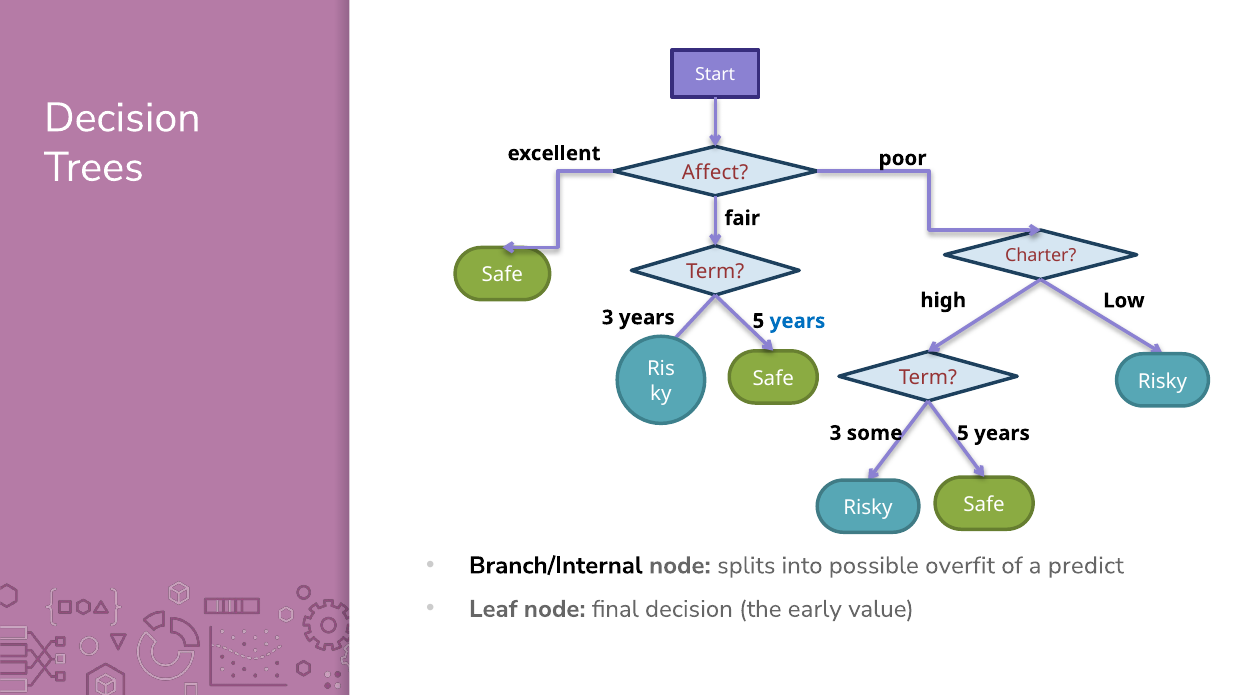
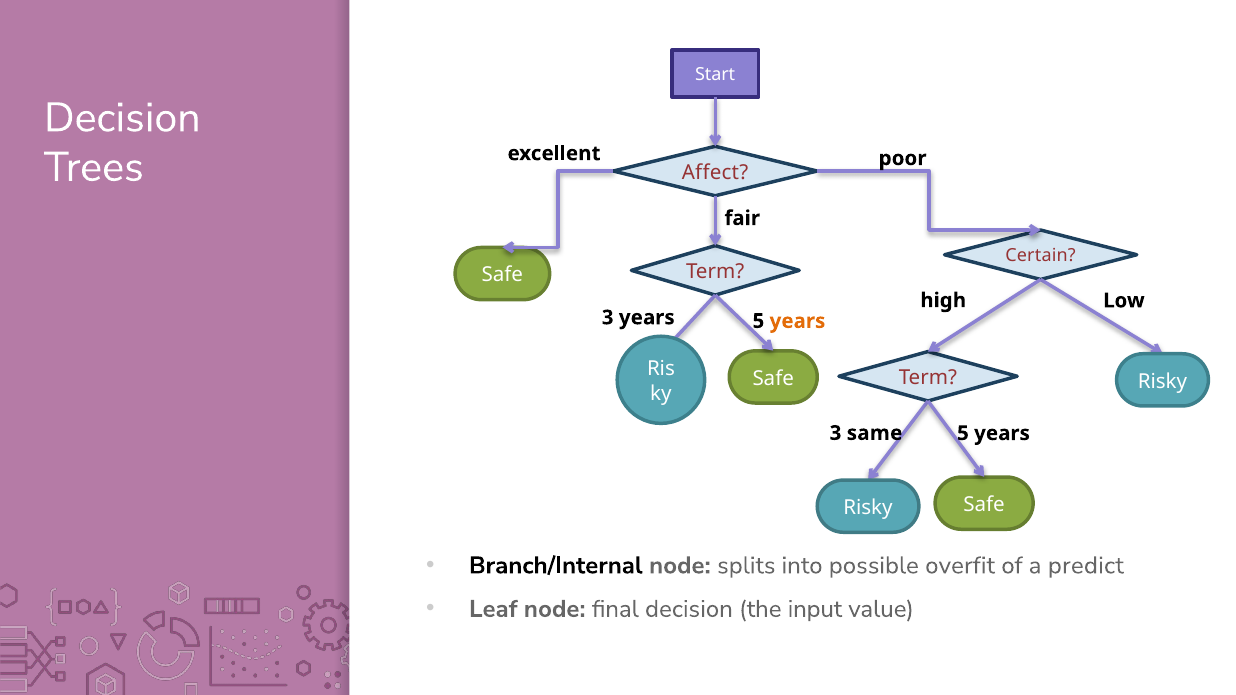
Charter: Charter -> Certain (1041, 256)
years colour: blue -> orange (797, 321)
some: some -> same (875, 433)
early: early -> input (815, 609)
